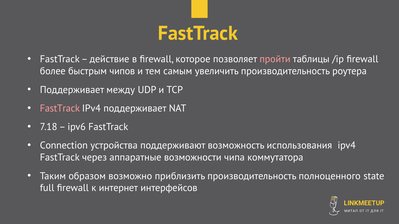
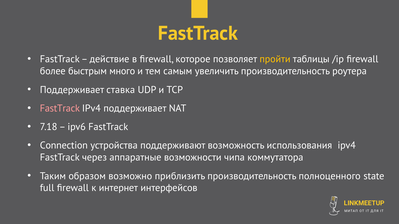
пройти colour: pink -> yellow (275, 59)
чипов: чипов -> много (122, 71)
между: между -> ставка (121, 90)
